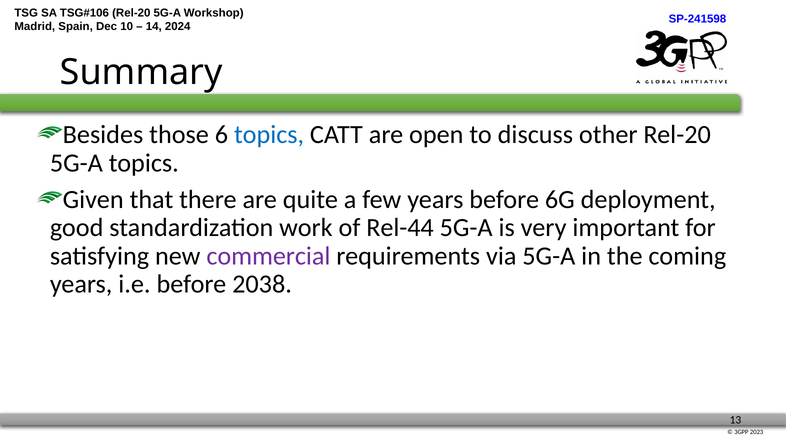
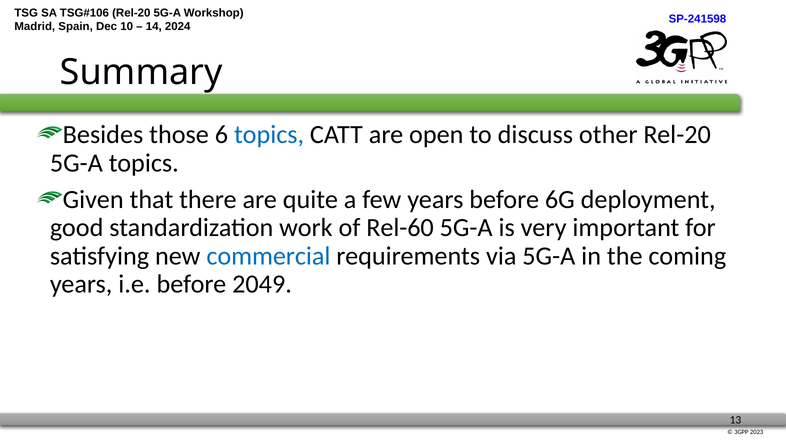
Rel-44: Rel-44 -> Rel-60 (400, 228)
commercial colour: purple -> blue (268, 256)
2038: 2038 -> 2049 (262, 284)
